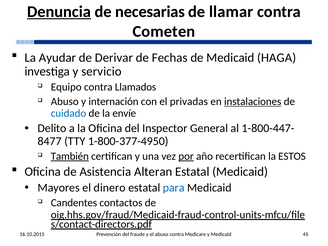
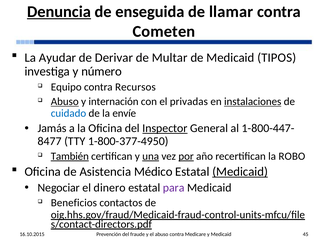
necesarias: necesarias -> enseguida (150, 12)
Fechas: Fechas -> Multar (170, 58)
HAGA: HAGA -> TIPOS (277, 58)
servicio: servicio -> número (102, 71)
Llamados: Llamados -> Recursos (135, 87)
Abuso underline: none -> present (65, 102)
Delito: Delito -> Jamás (52, 128)
Inspector underline: none -> present (165, 128)
una underline: none -> present (151, 156)
ESTOS: ESTOS -> ROBO (292, 156)
Alteran: Alteran -> Médico (153, 172)
Medicaid underline: none -> present (240, 172)
Mayores: Mayores -> Negociar (59, 188)
para colour: blue -> purple (174, 188)
Candentes: Candentes -> Beneficios (74, 203)
